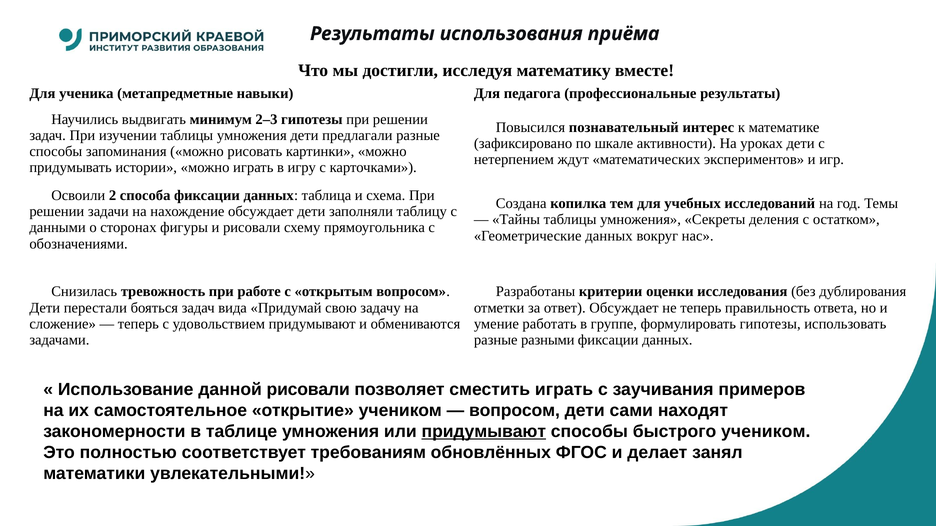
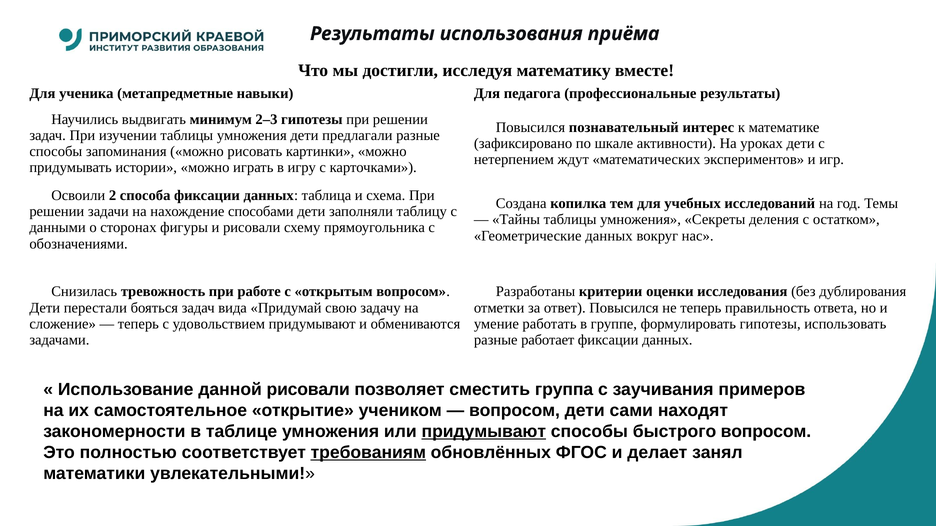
нахождение обсуждает: обсуждает -> способами (261, 212)
ответ Обсуждает: Обсуждает -> Повысился (624, 308)
разными: разными -> работает (548, 340)
сместить играть: играть -> группа (564, 390)
быстрого учеником: учеником -> вопросом (766, 432)
требованиям underline: none -> present (368, 453)
